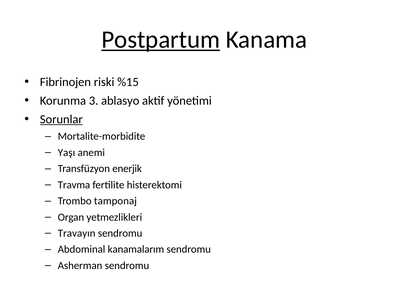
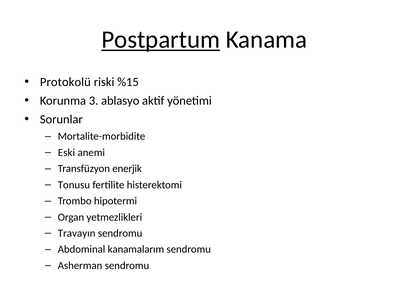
Fibrinojen: Fibrinojen -> Protokolü (65, 82)
Sorunlar underline: present -> none (61, 119)
Yaşı: Yaşı -> Eski (66, 152)
Travma: Travma -> Tonusu (74, 185)
tamponaj: tamponaj -> hipotermi (115, 201)
